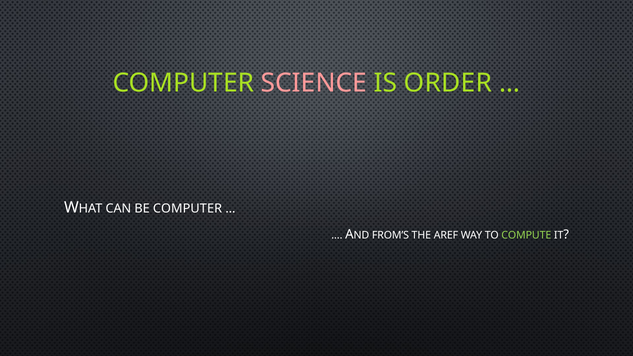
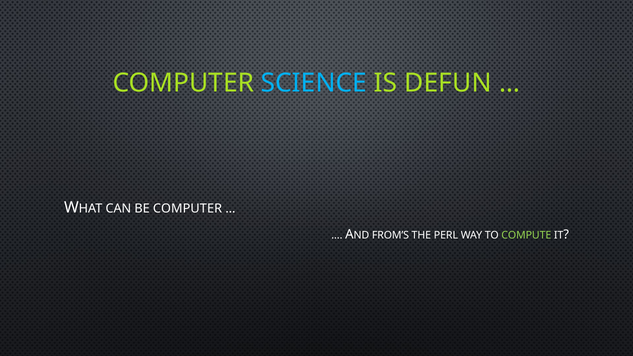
SCIENCE colour: pink -> light blue (314, 83)
ORDER: ORDER -> DEFUN (448, 83)
AREF: AREF -> PERL (446, 235)
